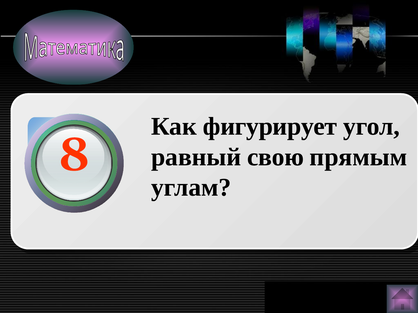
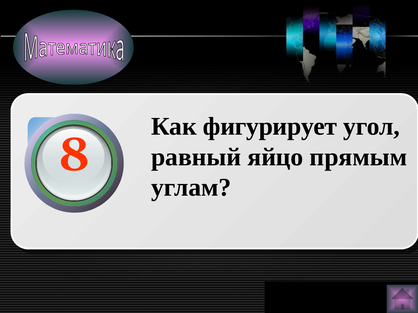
свою: свою -> яйцо (276, 157)
